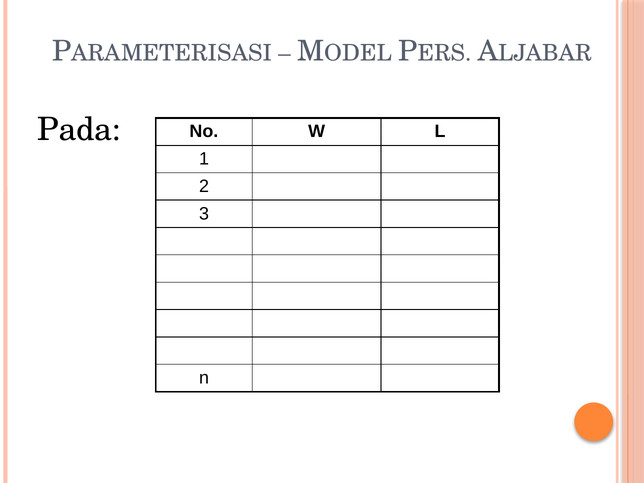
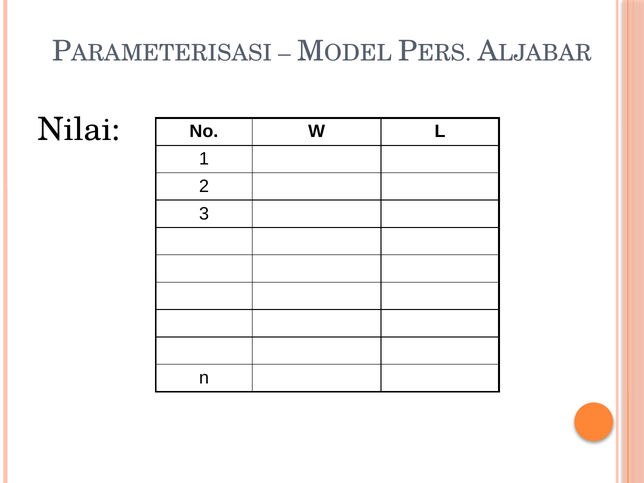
Pada: Pada -> Nilai (79, 129)
